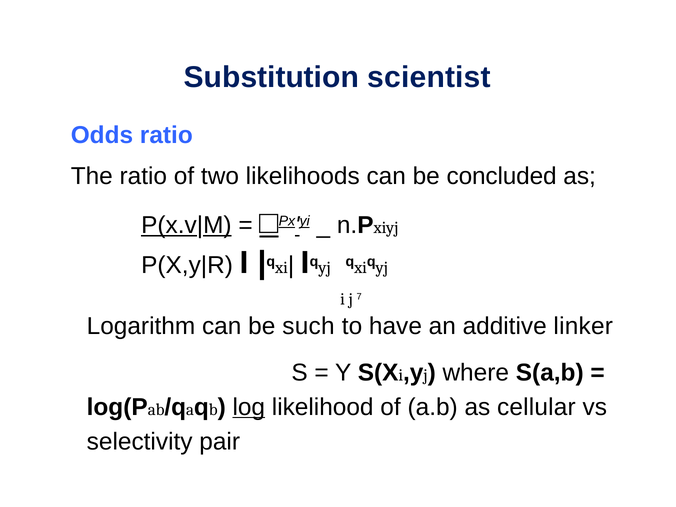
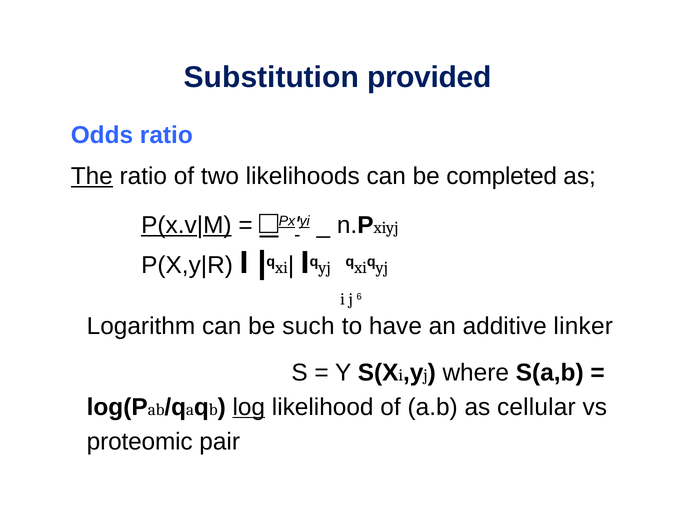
scientist: scientist -> provided (429, 77)
The underline: none -> present (92, 176)
concluded: concluded -> completed (502, 176)
7: 7 -> 6 (359, 297)
selectivity: selectivity -> proteomic (140, 441)
